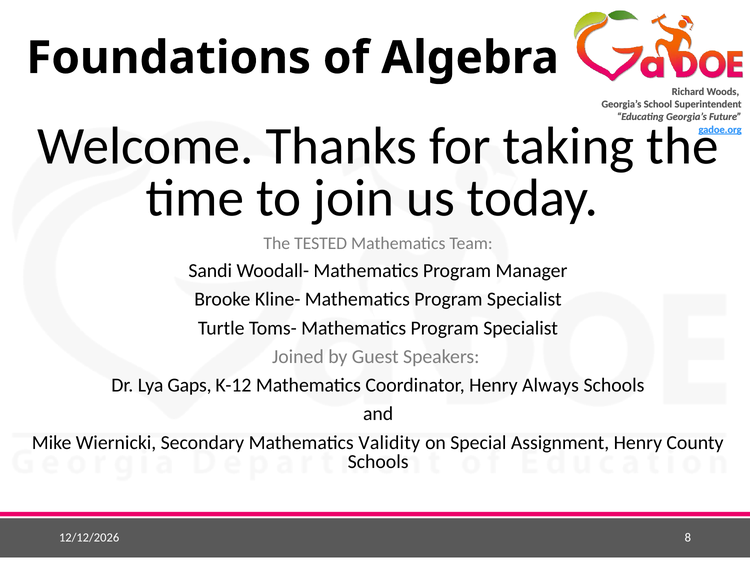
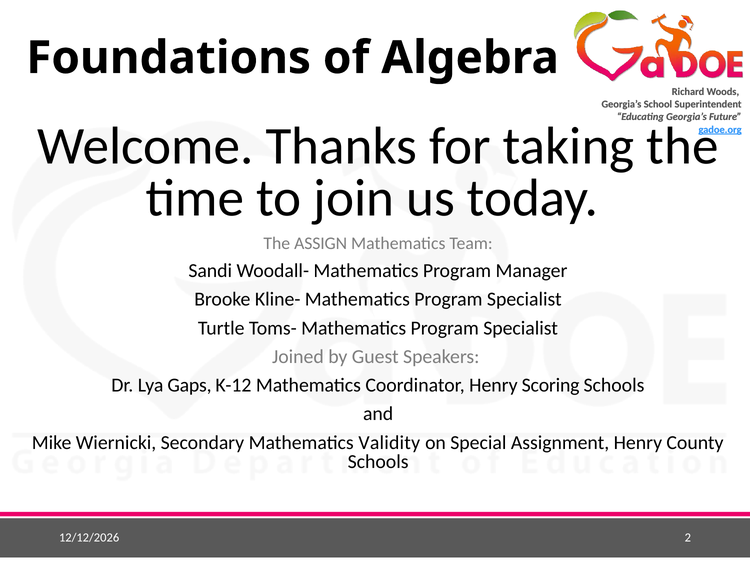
TESTED: TESTED -> ASSIGN (321, 243)
Always: Always -> Scoring (551, 385)
8: 8 -> 2 (688, 537)
